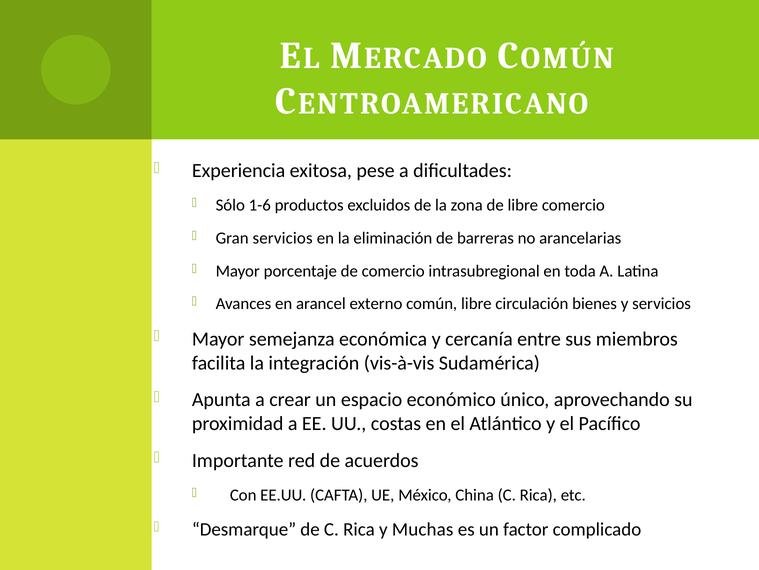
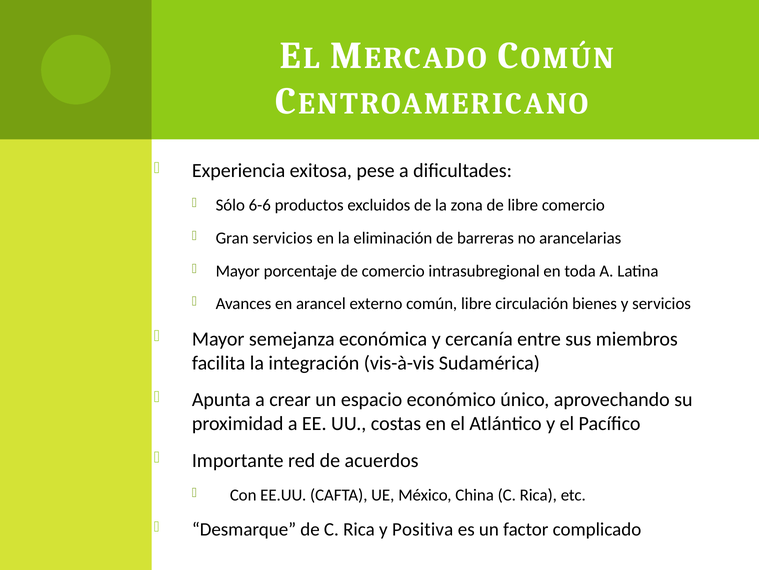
1-6: 1-6 -> 6-6 (260, 205)
Muchas: Muchas -> Positiva (423, 529)
